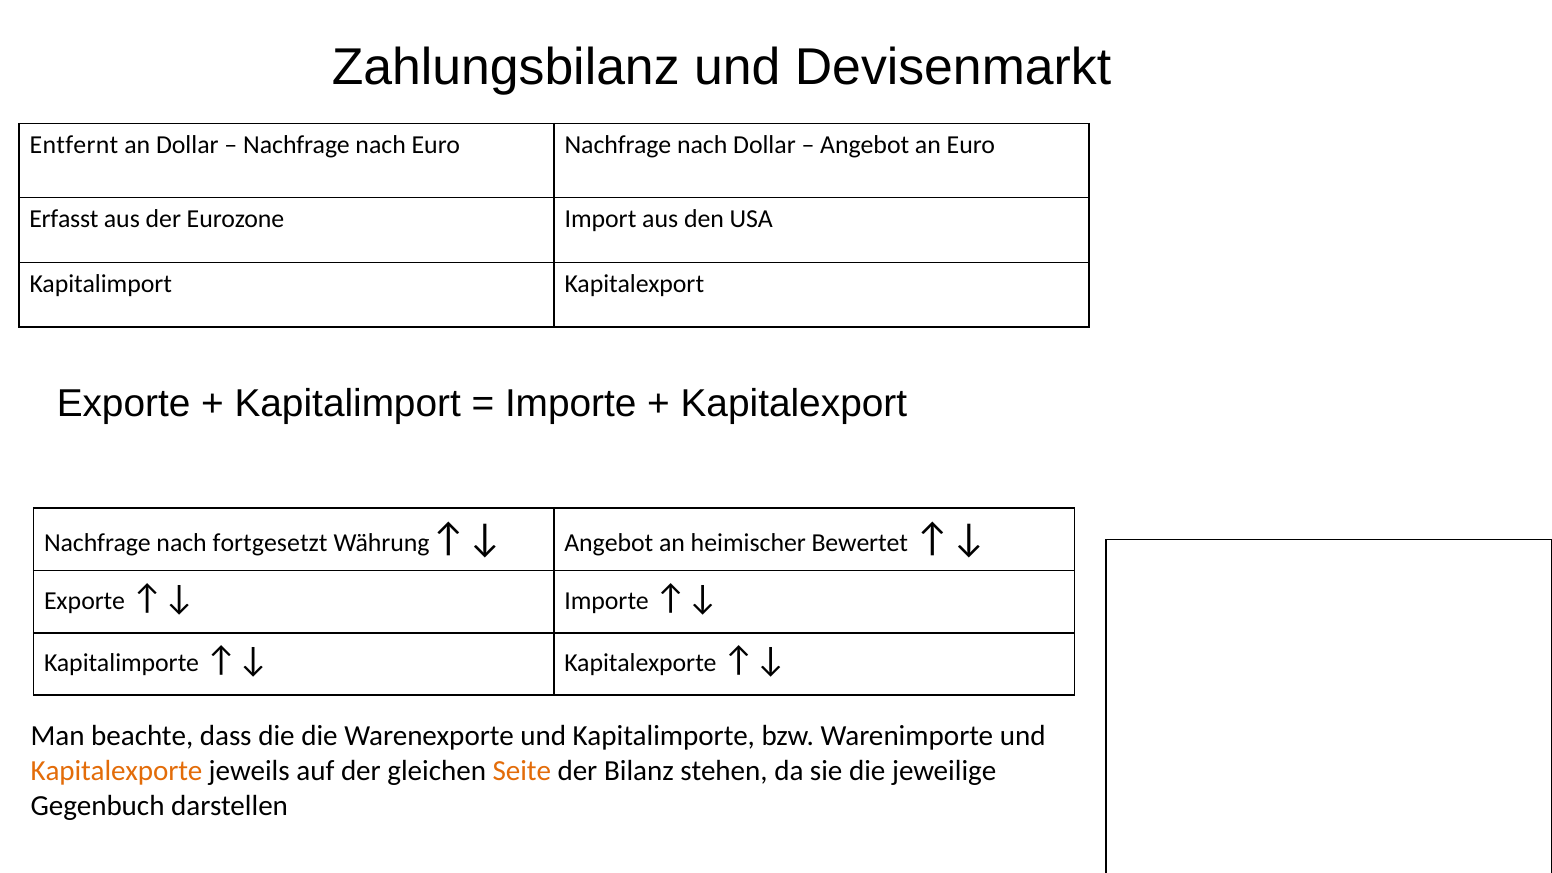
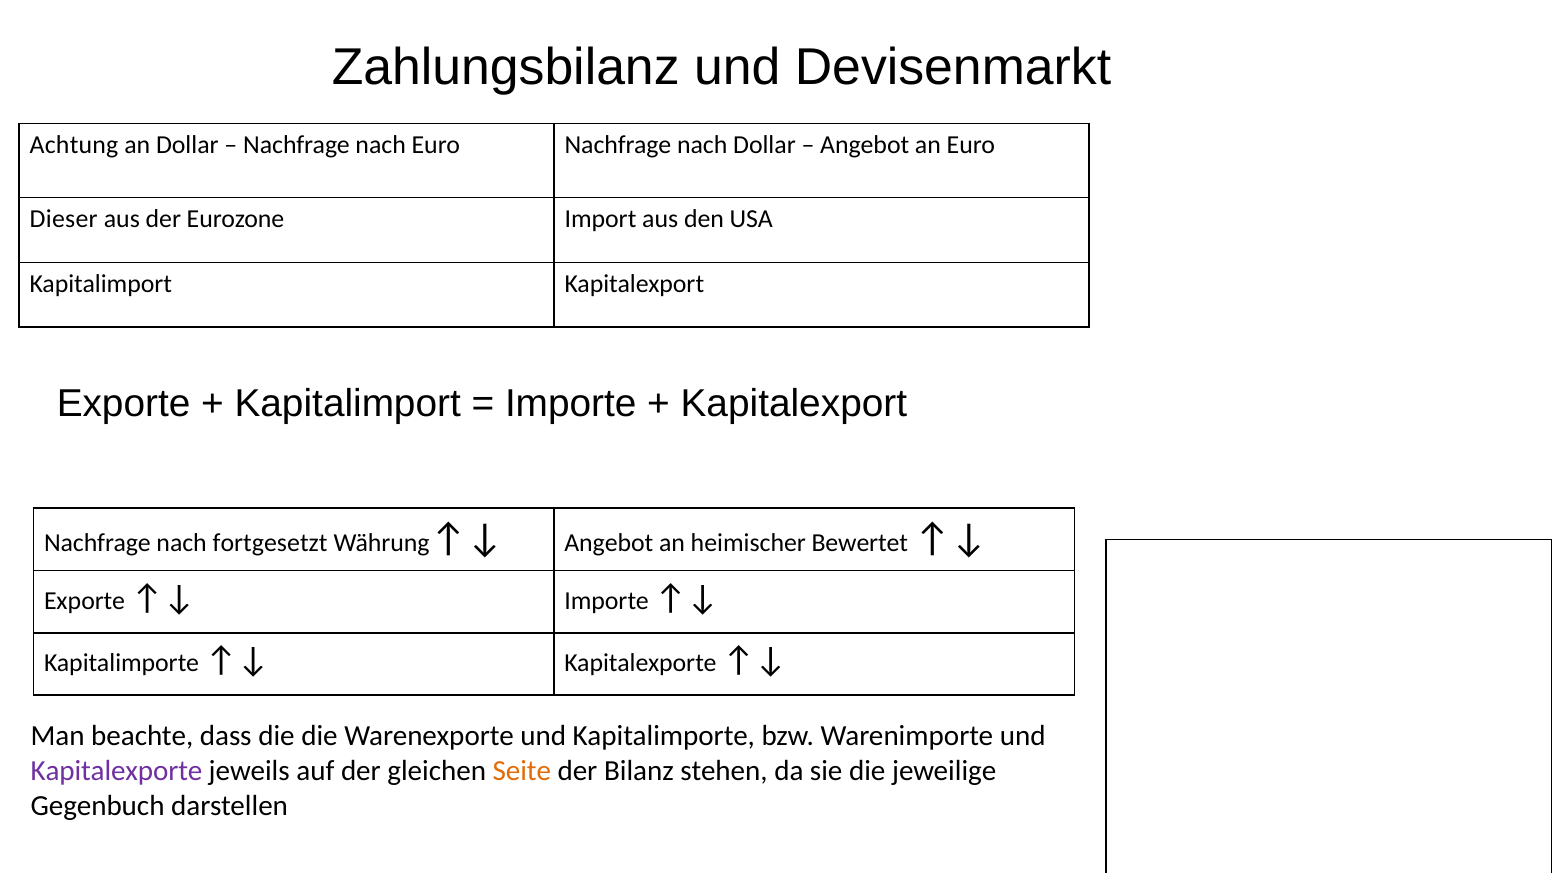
Entfernt: Entfernt -> Achtung (74, 145)
Erfasst: Erfasst -> Dieser (64, 219)
Kapitalexporte colour: orange -> purple (116, 771)
